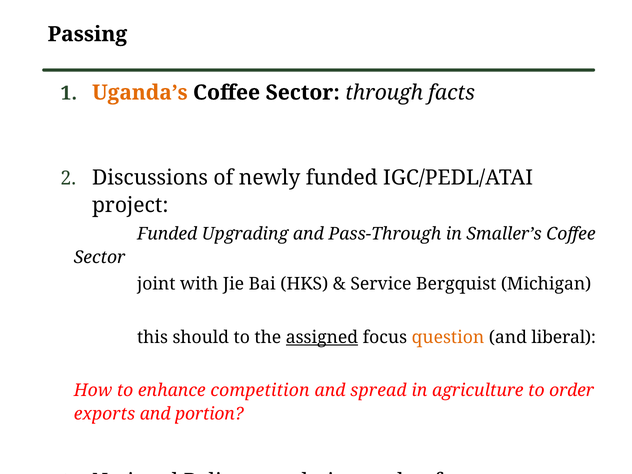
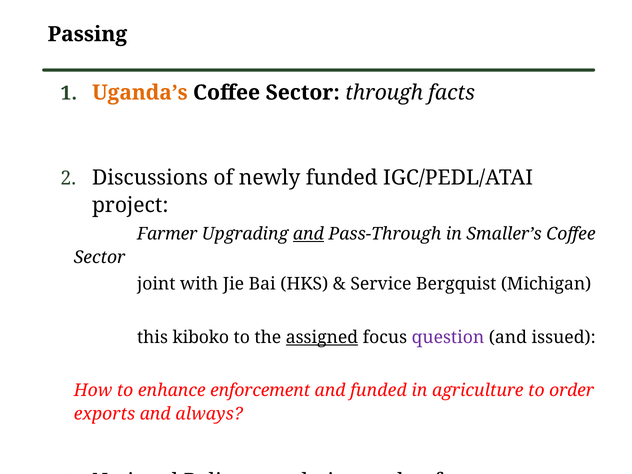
Funded: Funded -> Farmer (167, 234)
and underline: none -> present (308, 234)
should: should -> kiboko (201, 337)
question colour: orange -> purple (448, 337)
liberal: liberal -> issued (564, 337)
enhance competition: competition -> enforcement (260, 391)
and spread: spread -> funded (378, 391)
portion: portion -> always (209, 414)
